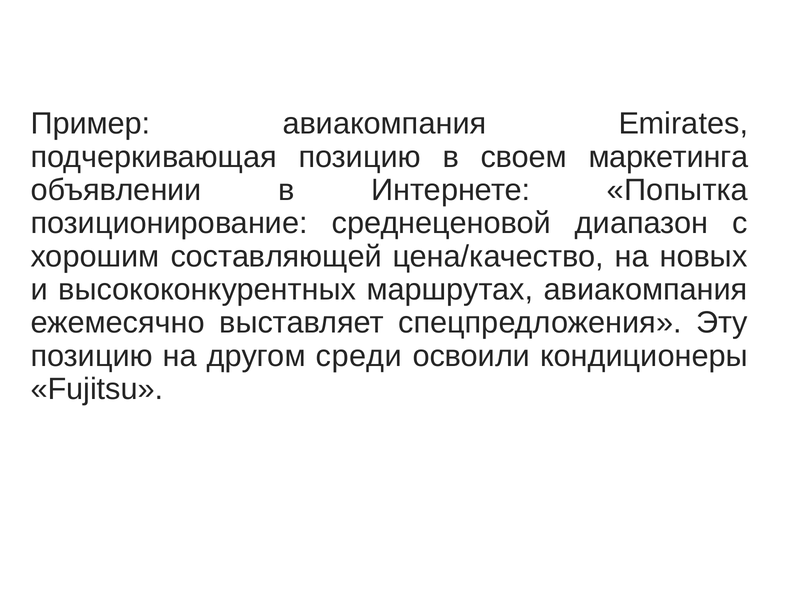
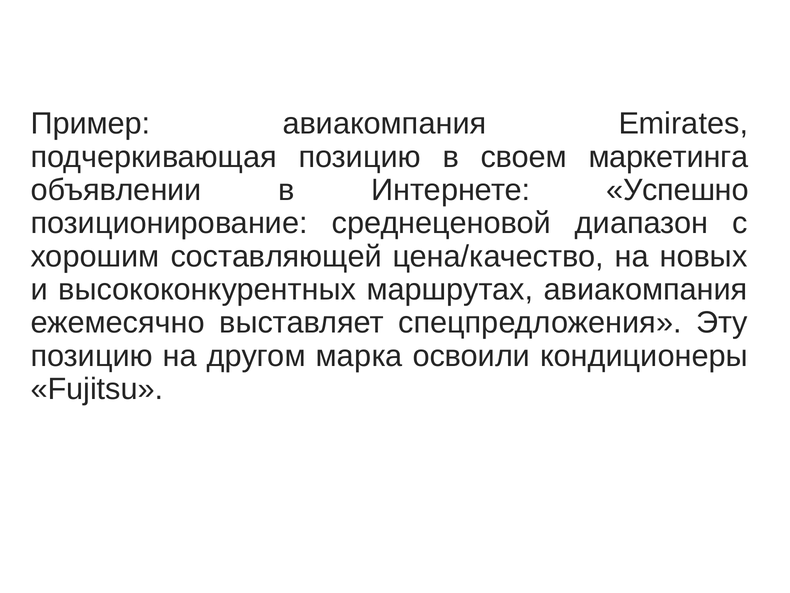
Попытка: Попытка -> Успешно (677, 190)
среди: среди -> марка (359, 356)
